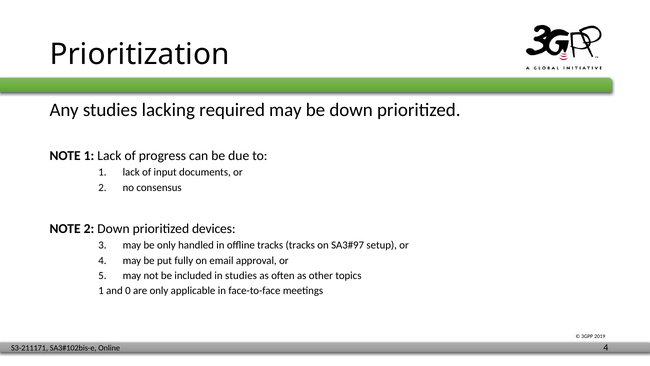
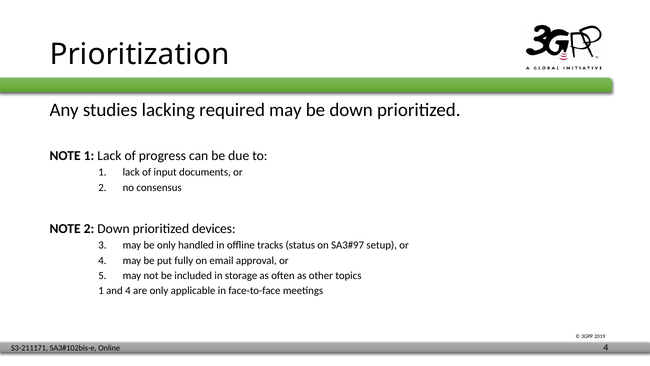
tracks tracks: tracks -> status (300, 245)
in studies: studies -> storage (241, 275)
and 0: 0 -> 4 (128, 290)
